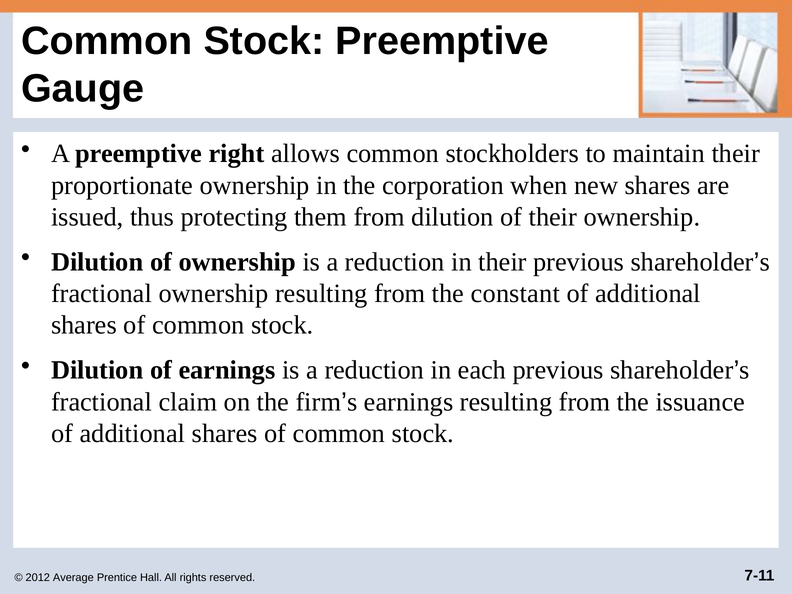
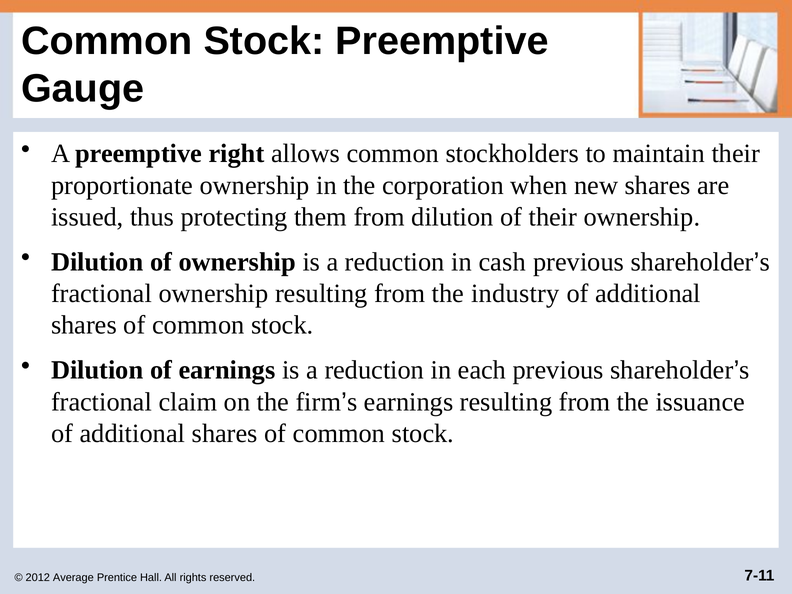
in their: their -> cash (502, 262)
constant: constant -> industry (515, 294)
